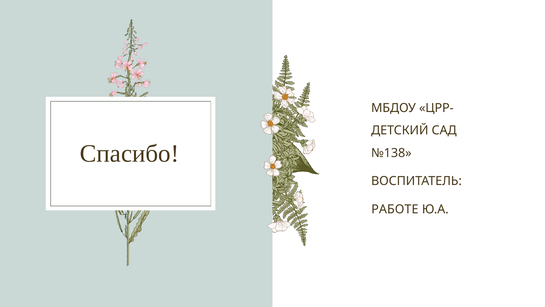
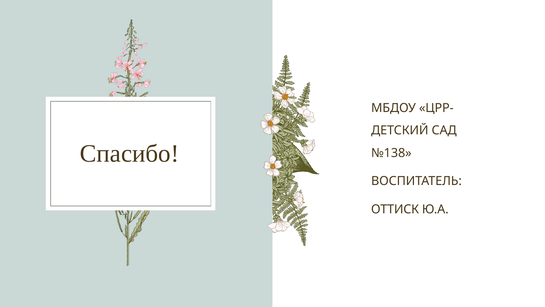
РАБОТЕ: РАБОТЕ -> ОТТИСК (395, 209)
